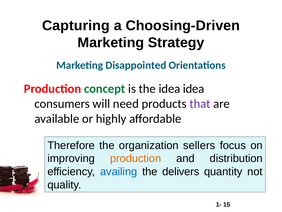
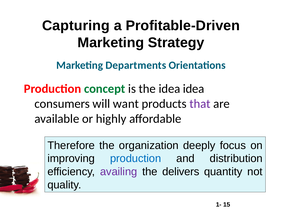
Choosing-Driven: Choosing-Driven -> Profitable-Driven (183, 26)
Disappointed: Disappointed -> Departments (136, 65)
need: need -> want (126, 104)
sellers: sellers -> deeply (199, 145)
production colour: orange -> blue (136, 158)
availing colour: blue -> purple (119, 171)
